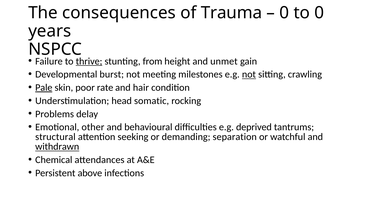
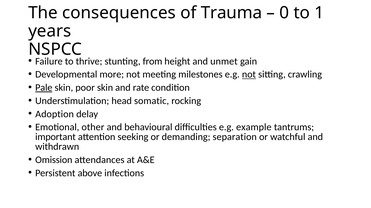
to 0: 0 -> 1 (319, 13)
thrive underline: present -> none (89, 61)
burst: burst -> more (112, 75)
poor rate: rate -> skin (105, 88)
hair: hair -> rate (141, 88)
Problems: Problems -> Adoption (55, 114)
deprived: deprived -> example (254, 128)
structural: structural -> important (56, 137)
withdrawn underline: present -> none (57, 147)
Chemical: Chemical -> Omission (54, 160)
